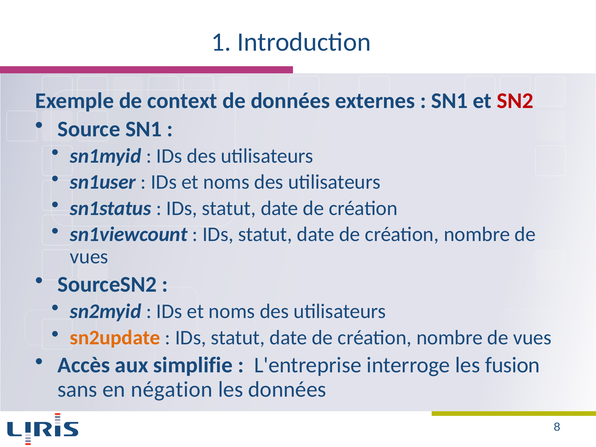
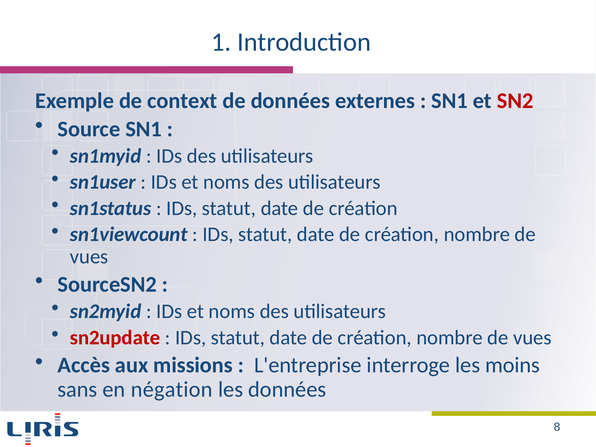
sn2update colour: orange -> red (115, 338)
simplifie: simplifie -> missions (193, 365)
fusion: fusion -> moins (513, 365)
